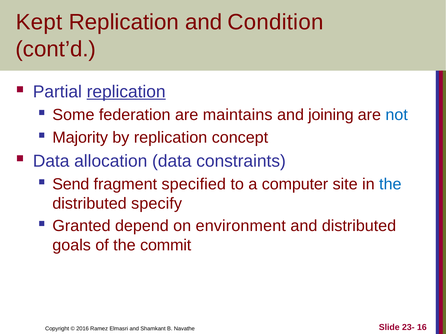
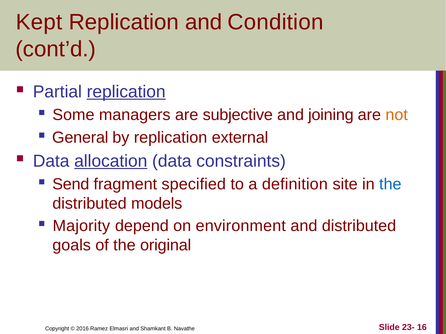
federation: federation -> managers (135, 115)
maintains: maintains -> subjective (238, 115)
not colour: blue -> orange (397, 115)
Majority: Majority -> General (80, 138)
concept: concept -> external (240, 138)
allocation underline: none -> present (111, 161)
computer: computer -> definition (295, 184)
specify: specify -> models (157, 204)
Granted: Granted -> Majority (81, 226)
commit: commit -> original (166, 246)
